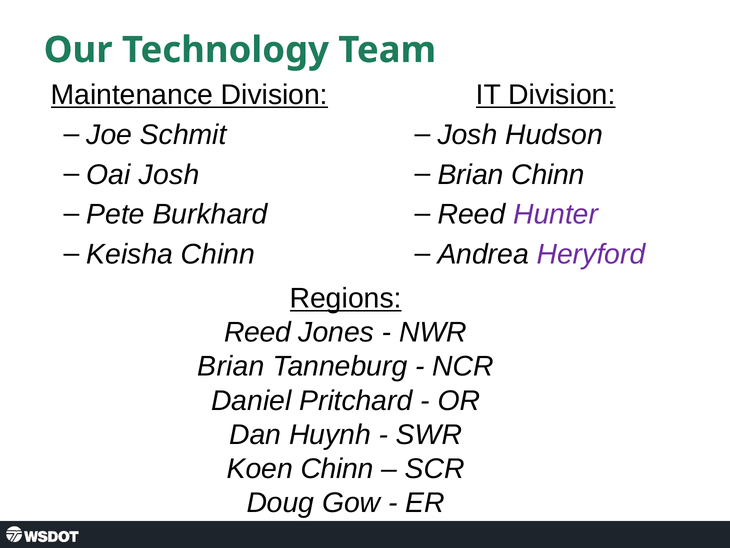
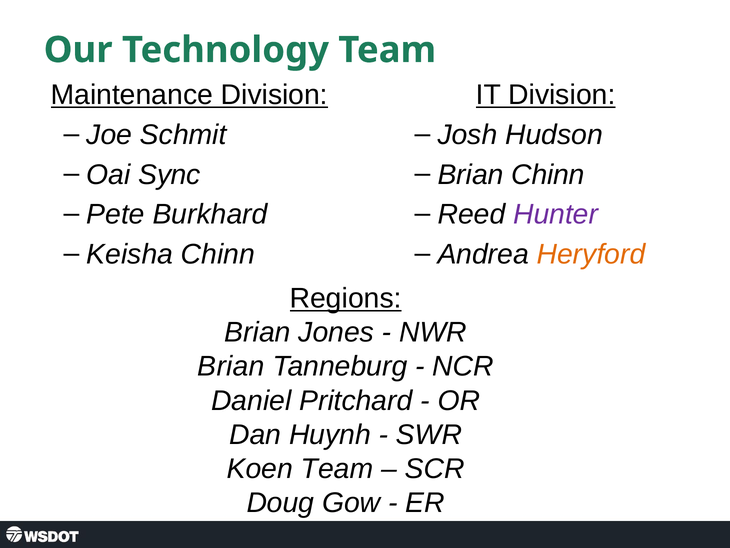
Oai Josh: Josh -> Sync (170, 174)
Heryford colour: purple -> orange (591, 254)
Reed: Reed -> Brian (258, 332)
Koen Chinn: Chinn -> Team (337, 468)
